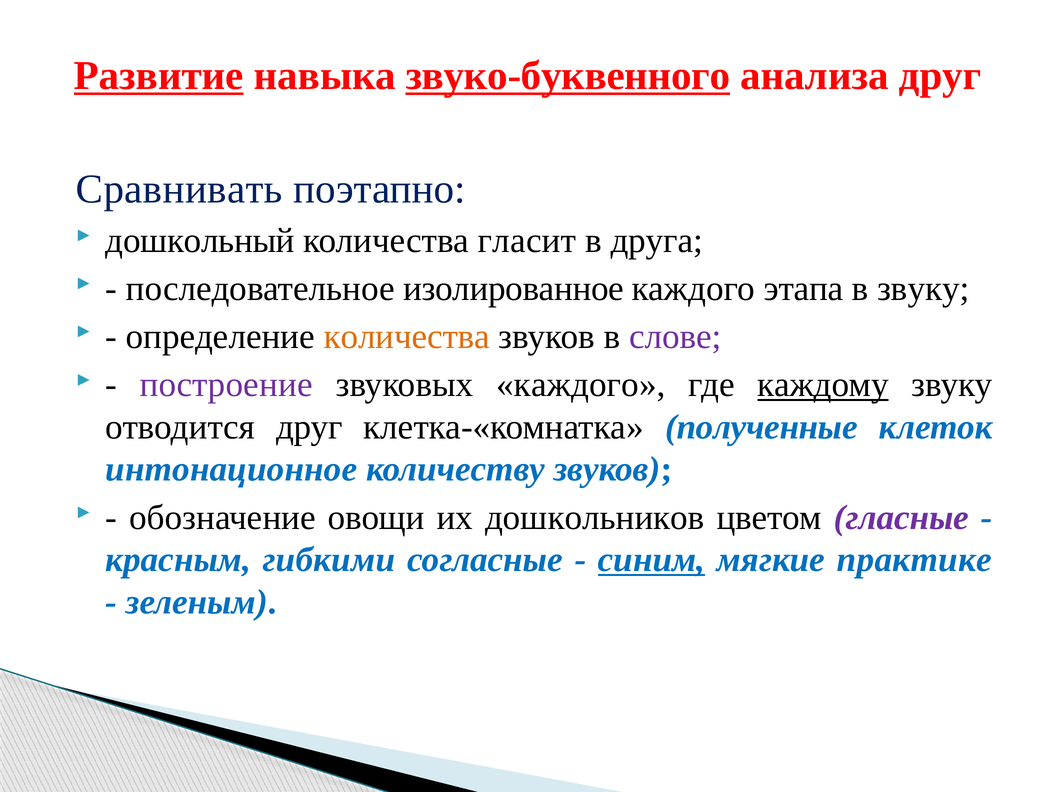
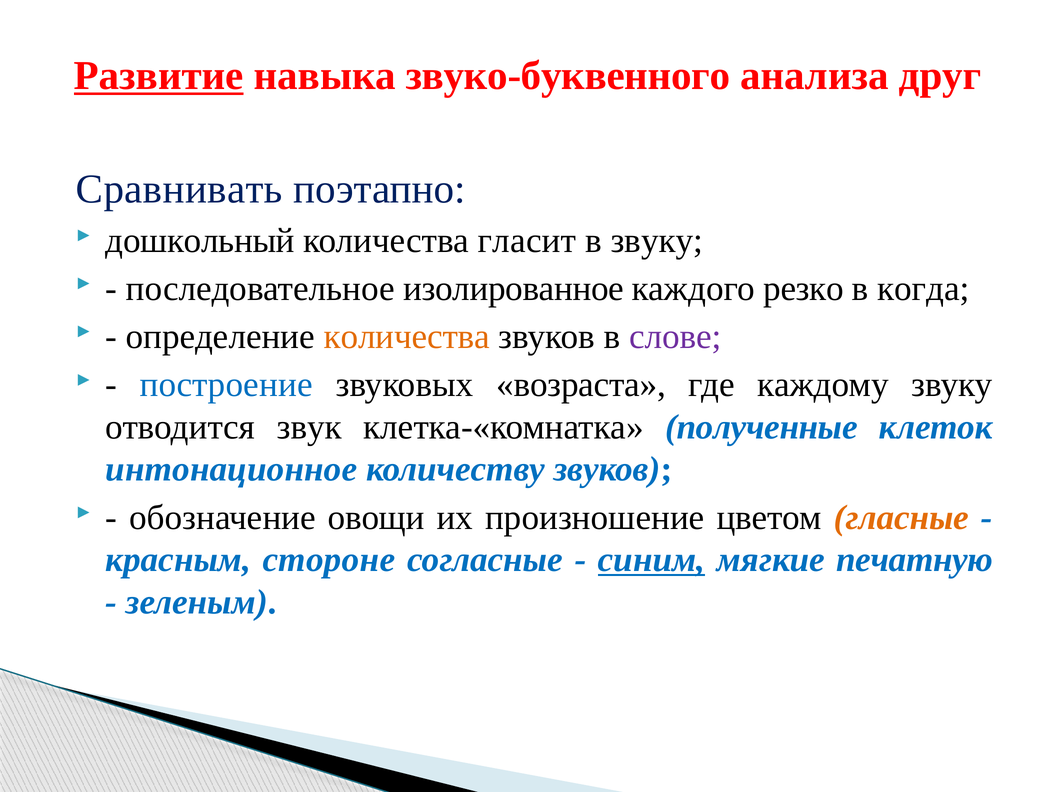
звуко-буквенного underline: present -> none (568, 76)
в друга: друга -> звуку (657, 241)
этапа: этапа -> резко (804, 289)
в звуку: звуку -> когда (923, 289)
построение colour: purple -> blue (226, 385)
звуковых каждого: каждого -> возраста (581, 385)
каждому underline: present -> none (823, 385)
отводится друг: друг -> звук (309, 427)
дошкольников: дошкольников -> произношение (595, 517)
гласные colour: purple -> orange (902, 517)
гибкими: гибкими -> стороне (329, 560)
практике: практике -> печатную (915, 560)
